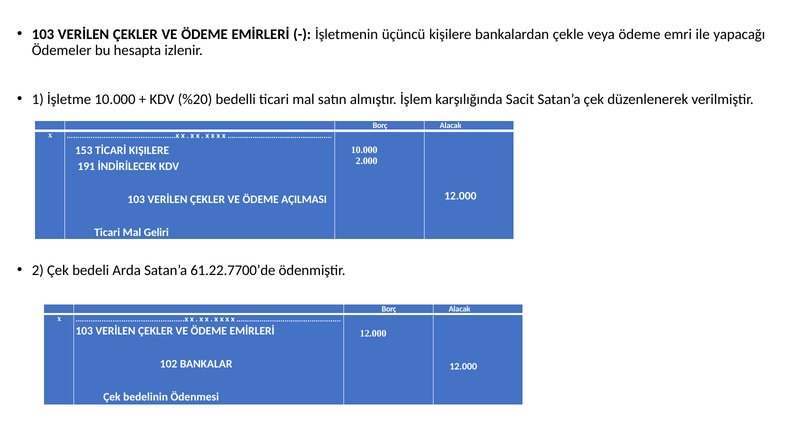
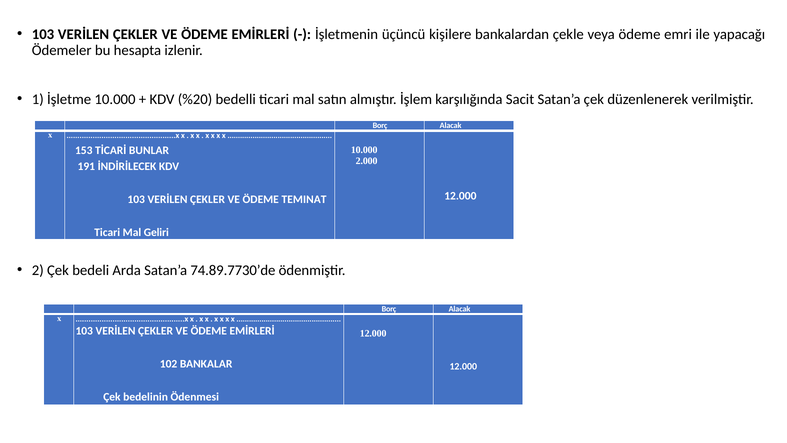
TİCARİ KIŞILERE: KIŞILERE -> BUNLAR (149, 150)
AÇILMASI: AÇILMASI -> TEMINAT (304, 199)
61.22.7700’de: 61.22.7700’de -> 74.89.7730’de (233, 270)
